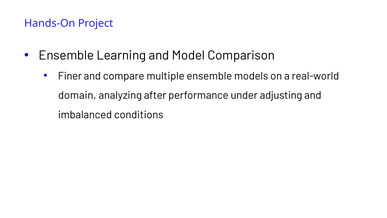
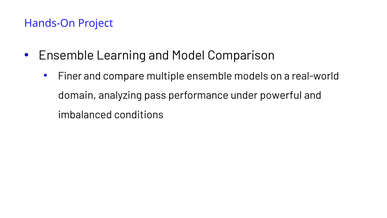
after: after -> pass (155, 95)
adjusting: adjusting -> powerful (281, 95)
